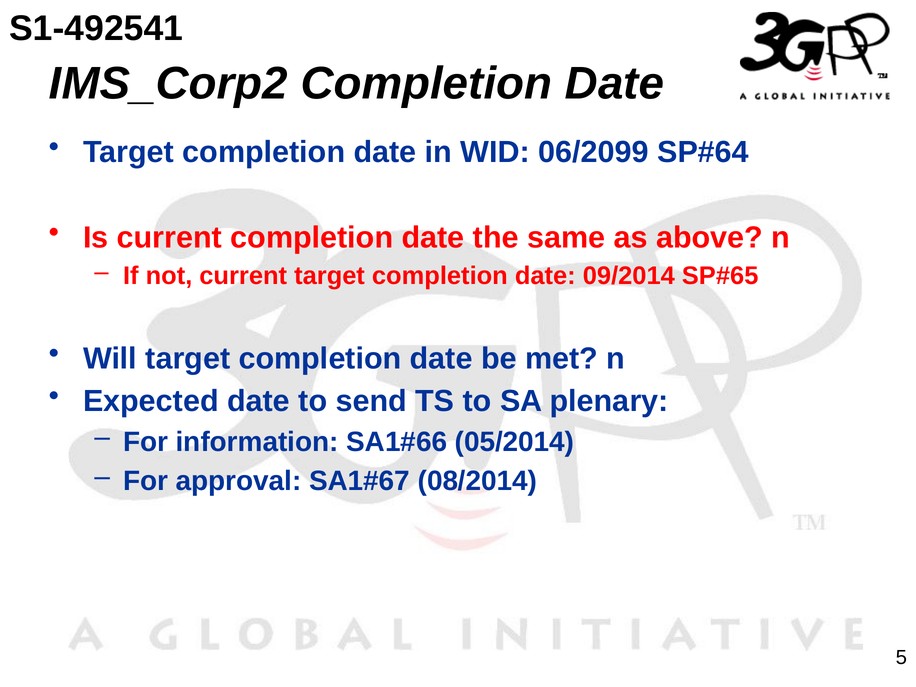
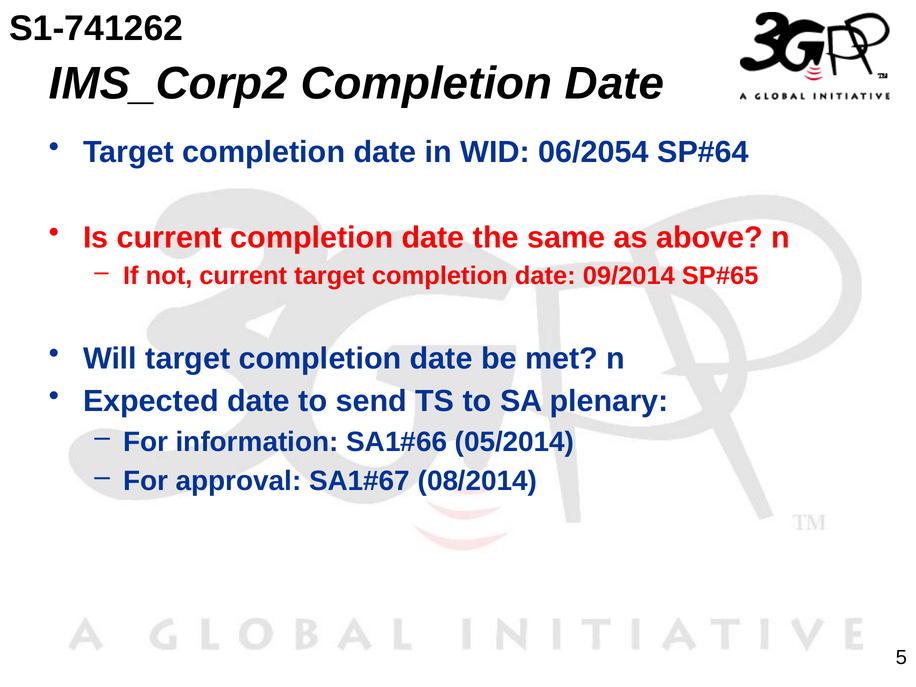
S1-492541: S1-492541 -> S1-741262 (96, 28)
06/2099: 06/2099 -> 06/2054 (594, 152)
